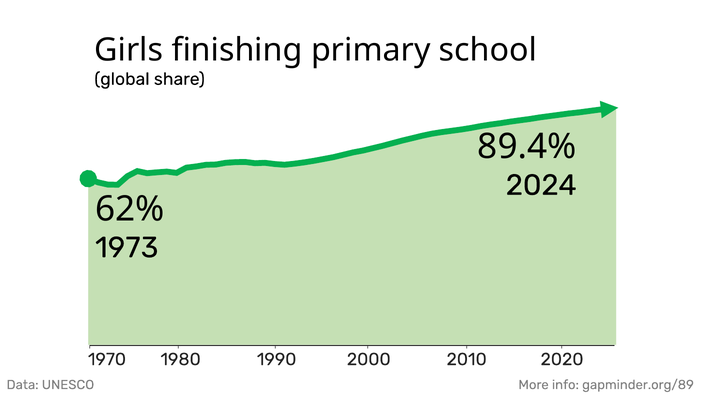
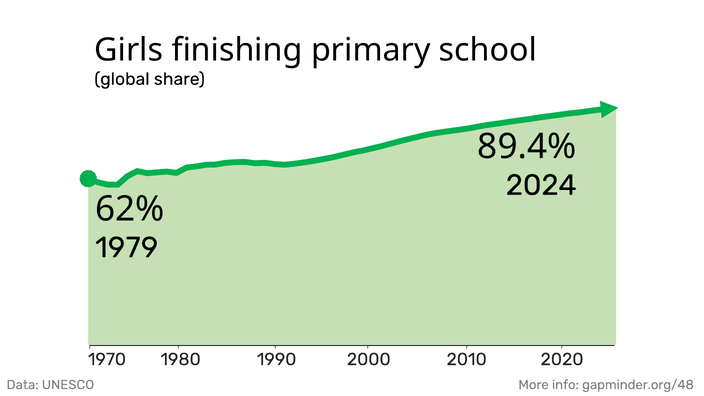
1973: 1973 -> 1979 (127, 248)
gapminder.org/89: gapminder.org/89 -> gapminder.org/48 (638, 385)
